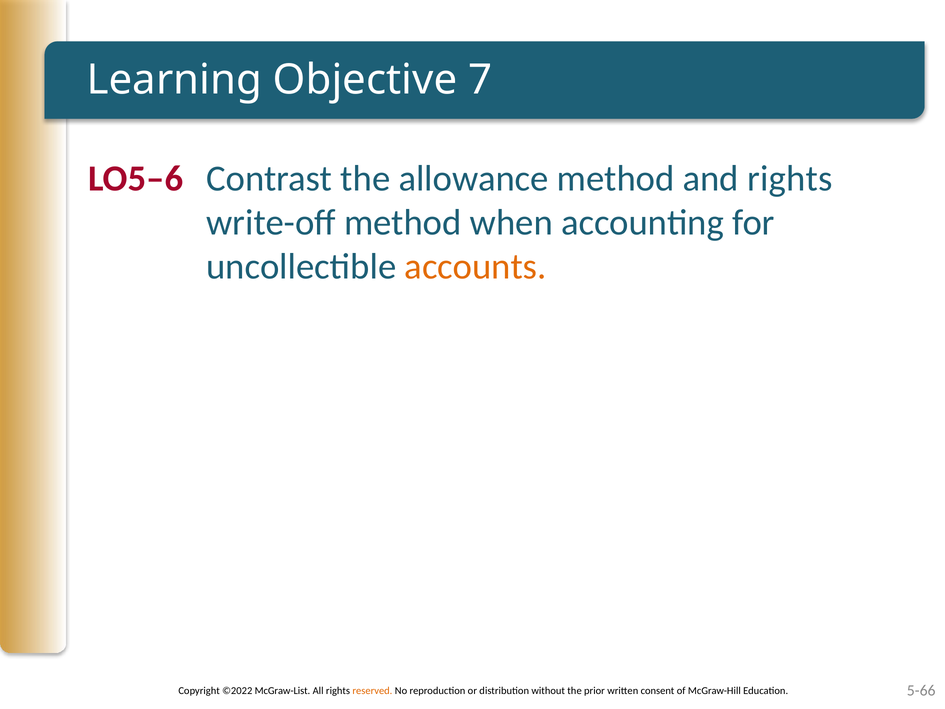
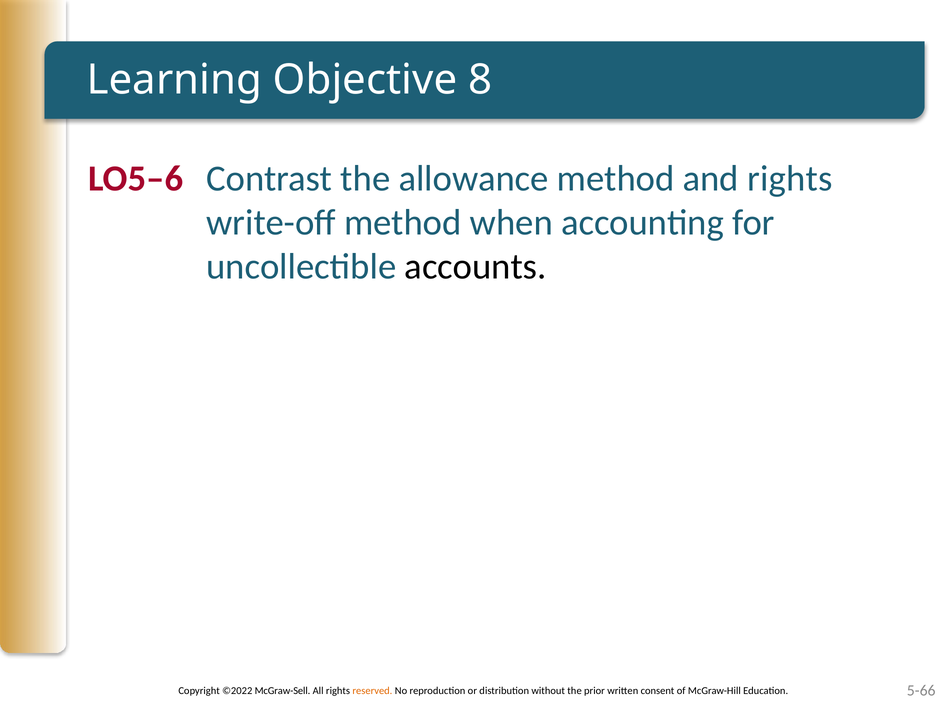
7: 7 -> 8 (480, 80)
accounts colour: orange -> black (475, 267)
McGraw-List: McGraw-List -> McGraw-Sell (282, 690)
